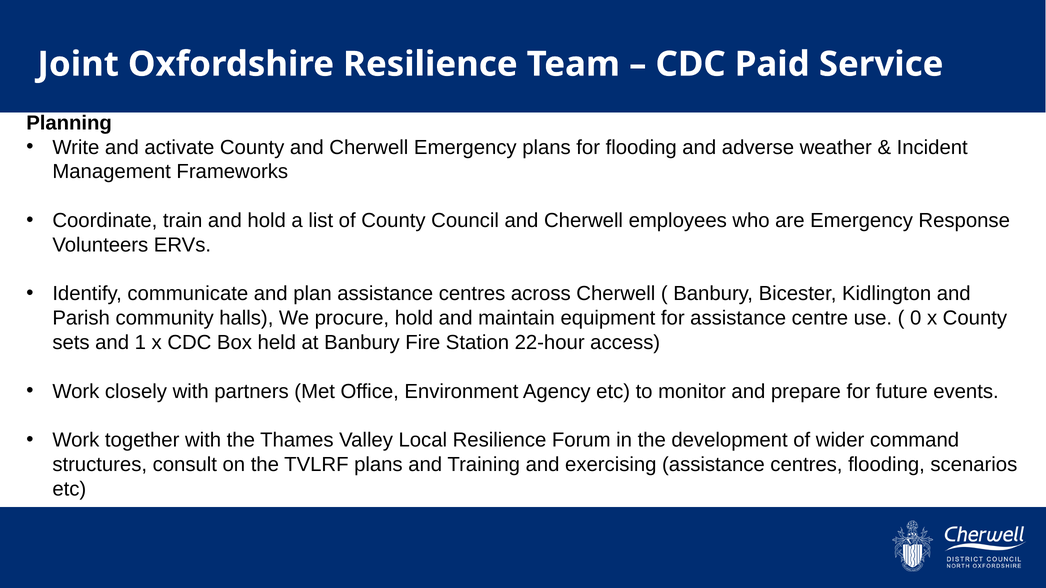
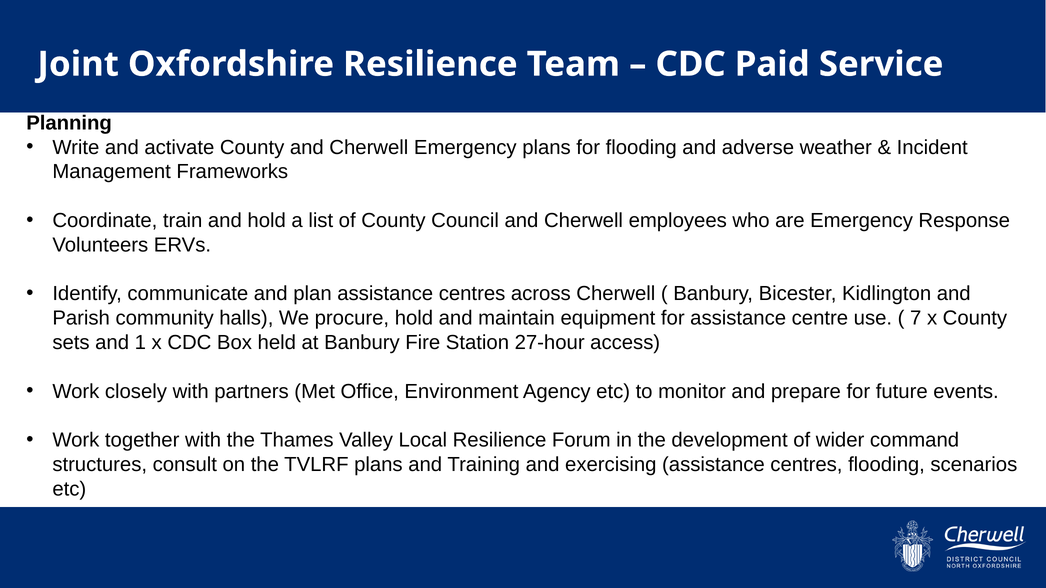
0: 0 -> 7 (916, 318)
22-hour: 22-hour -> 27-hour (550, 343)
